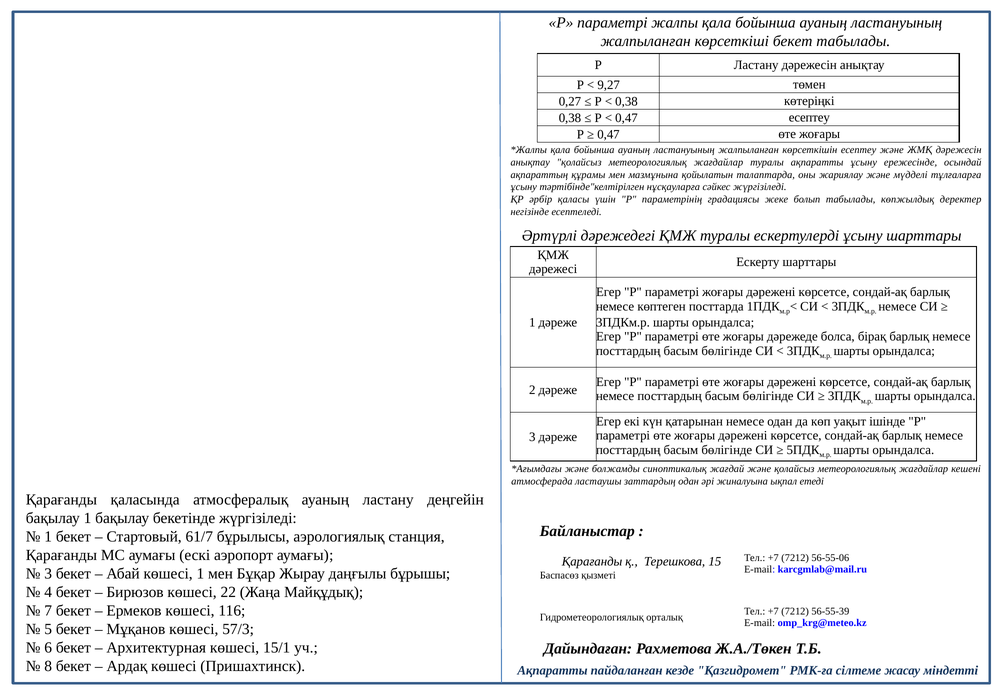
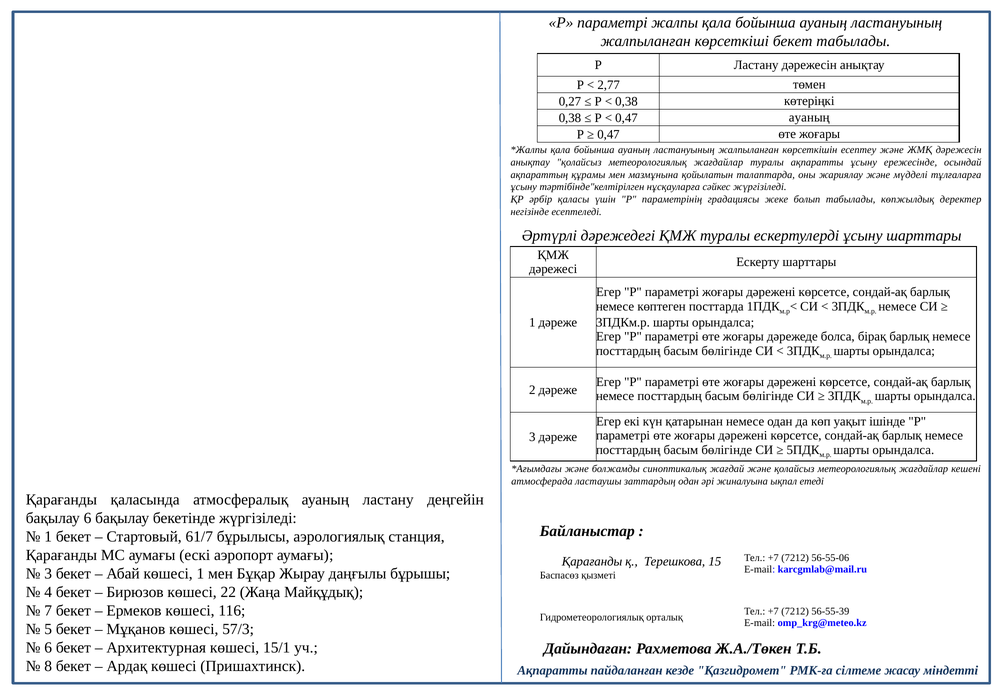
9,27: 9,27 -> 2,77 (609, 85)
0,47 есептеу: есептеу -> ауаның (809, 118)
бақылау 1: 1 -> 6 (87, 517)
